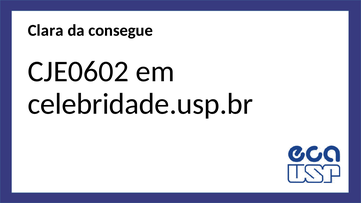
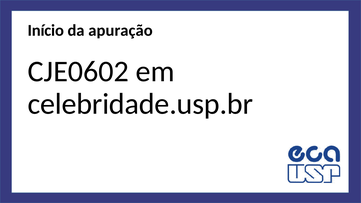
Clara: Clara -> Início (46, 30)
consegue: consegue -> apuração (121, 30)
